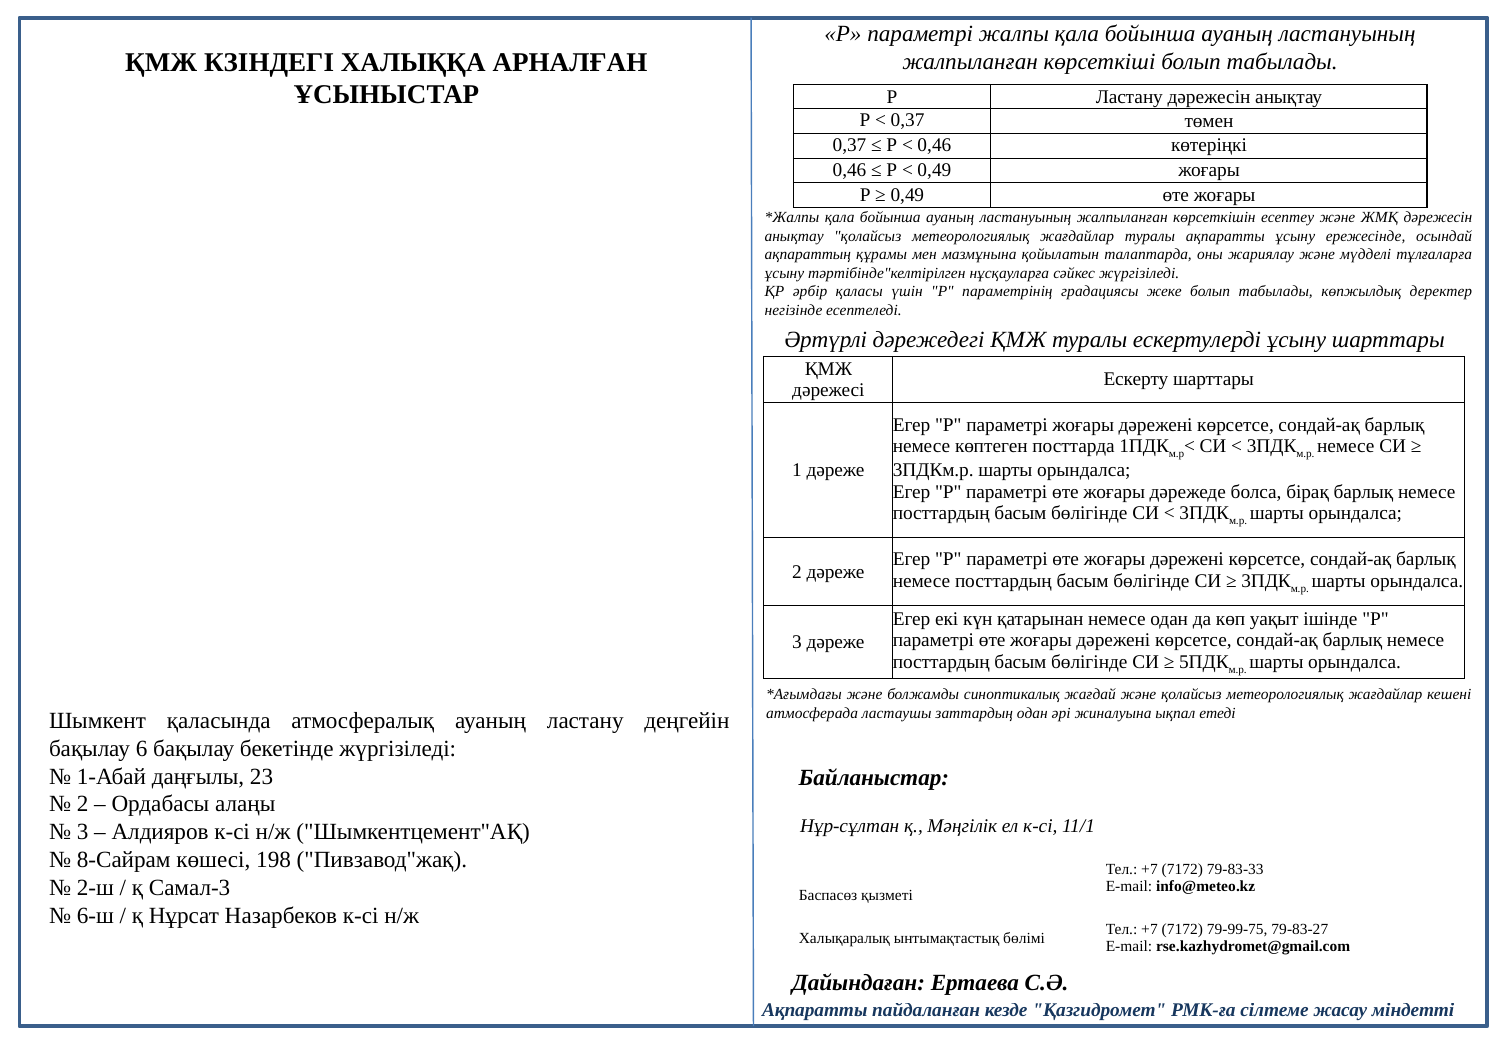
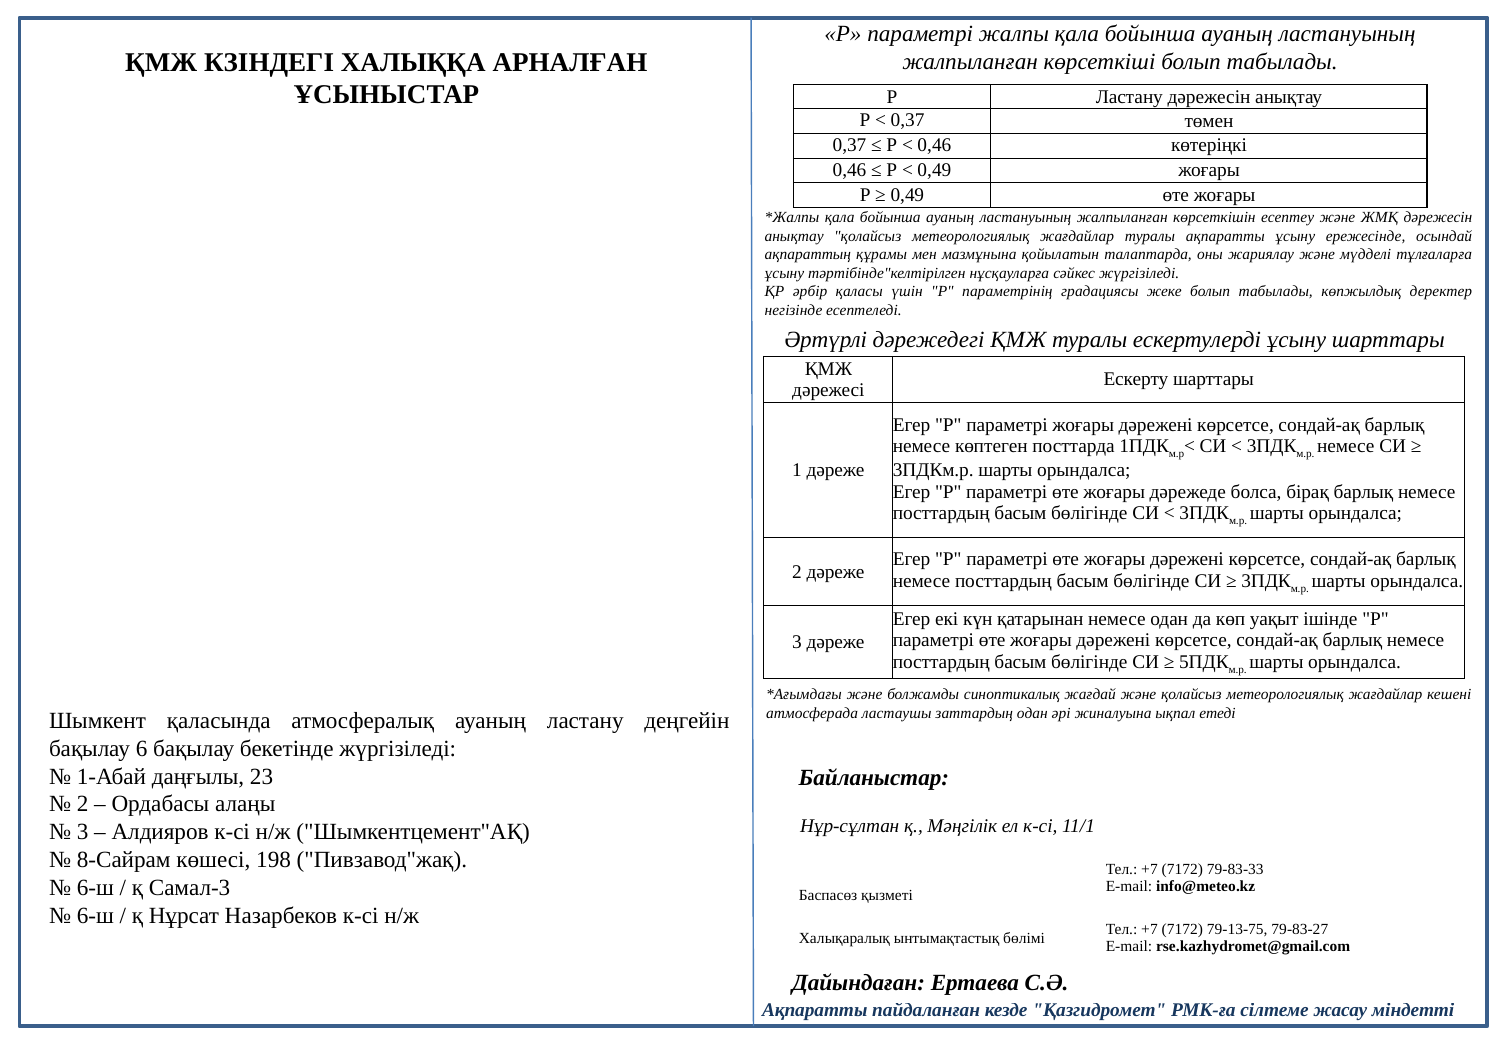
2-ш: 2-ш -> 6-ш (95, 887)
79-99-75: 79-99-75 -> 79-13-75 (1237, 929)
